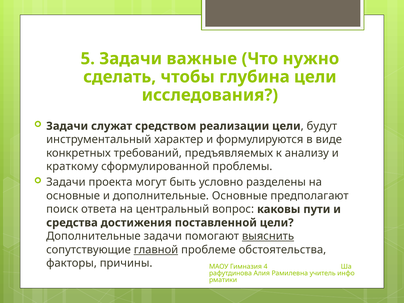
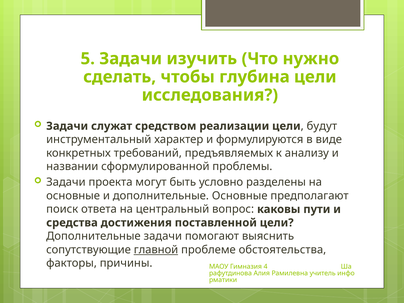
важные: важные -> изучить (202, 59)
краткому: краткому -> названии (72, 167)
выяснить underline: present -> none (268, 236)
